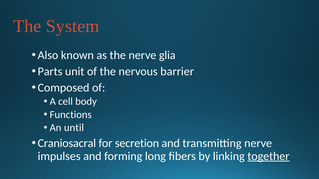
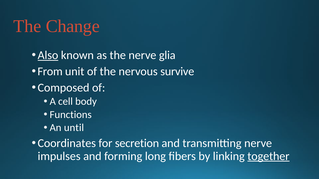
System: System -> Change (73, 26)
Also underline: none -> present (48, 55)
Parts: Parts -> From (50, 72)
barrier: barrier -> survive (177, 72)
Craniosacral: Craniosacral -> Coordinates (67, 144)
